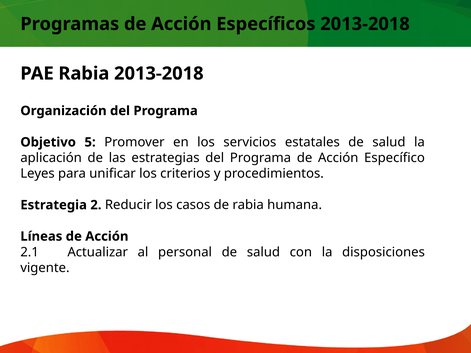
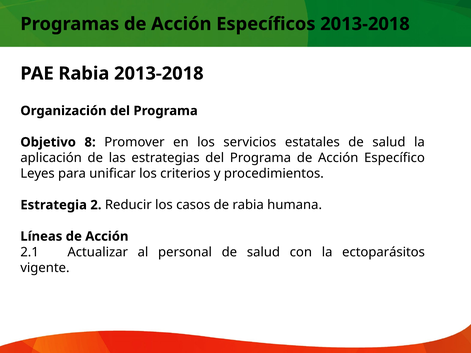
5: 5 -> 8 (90, 142)
disposiciones: disposiciones -> ectoparásitos (384, 252)
